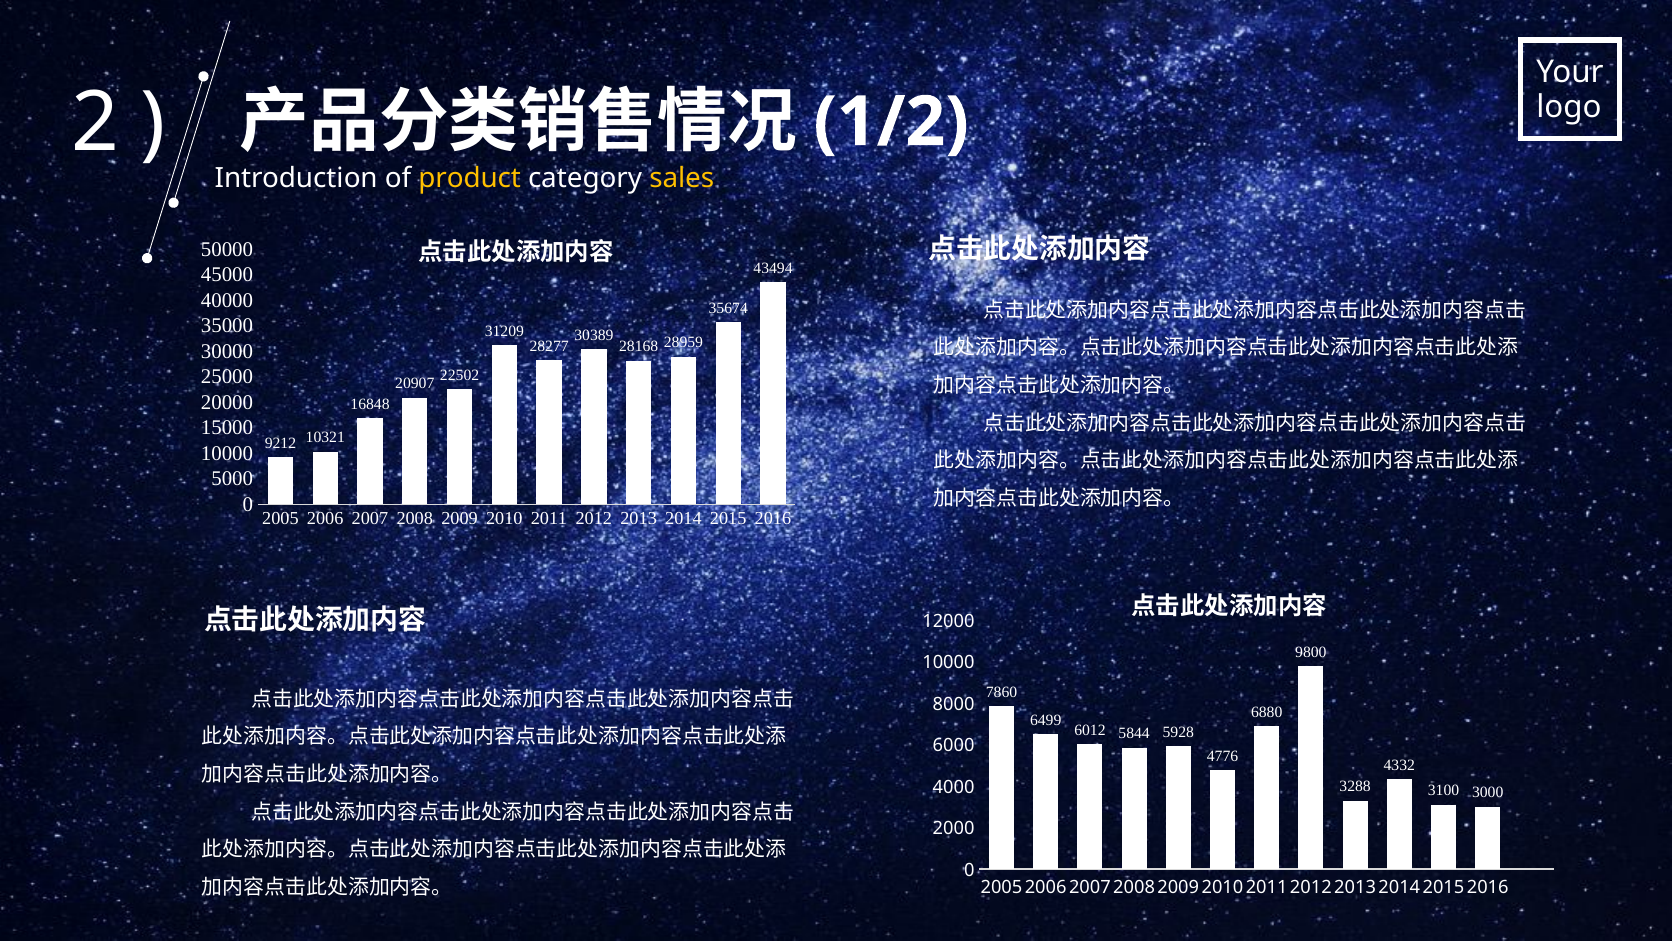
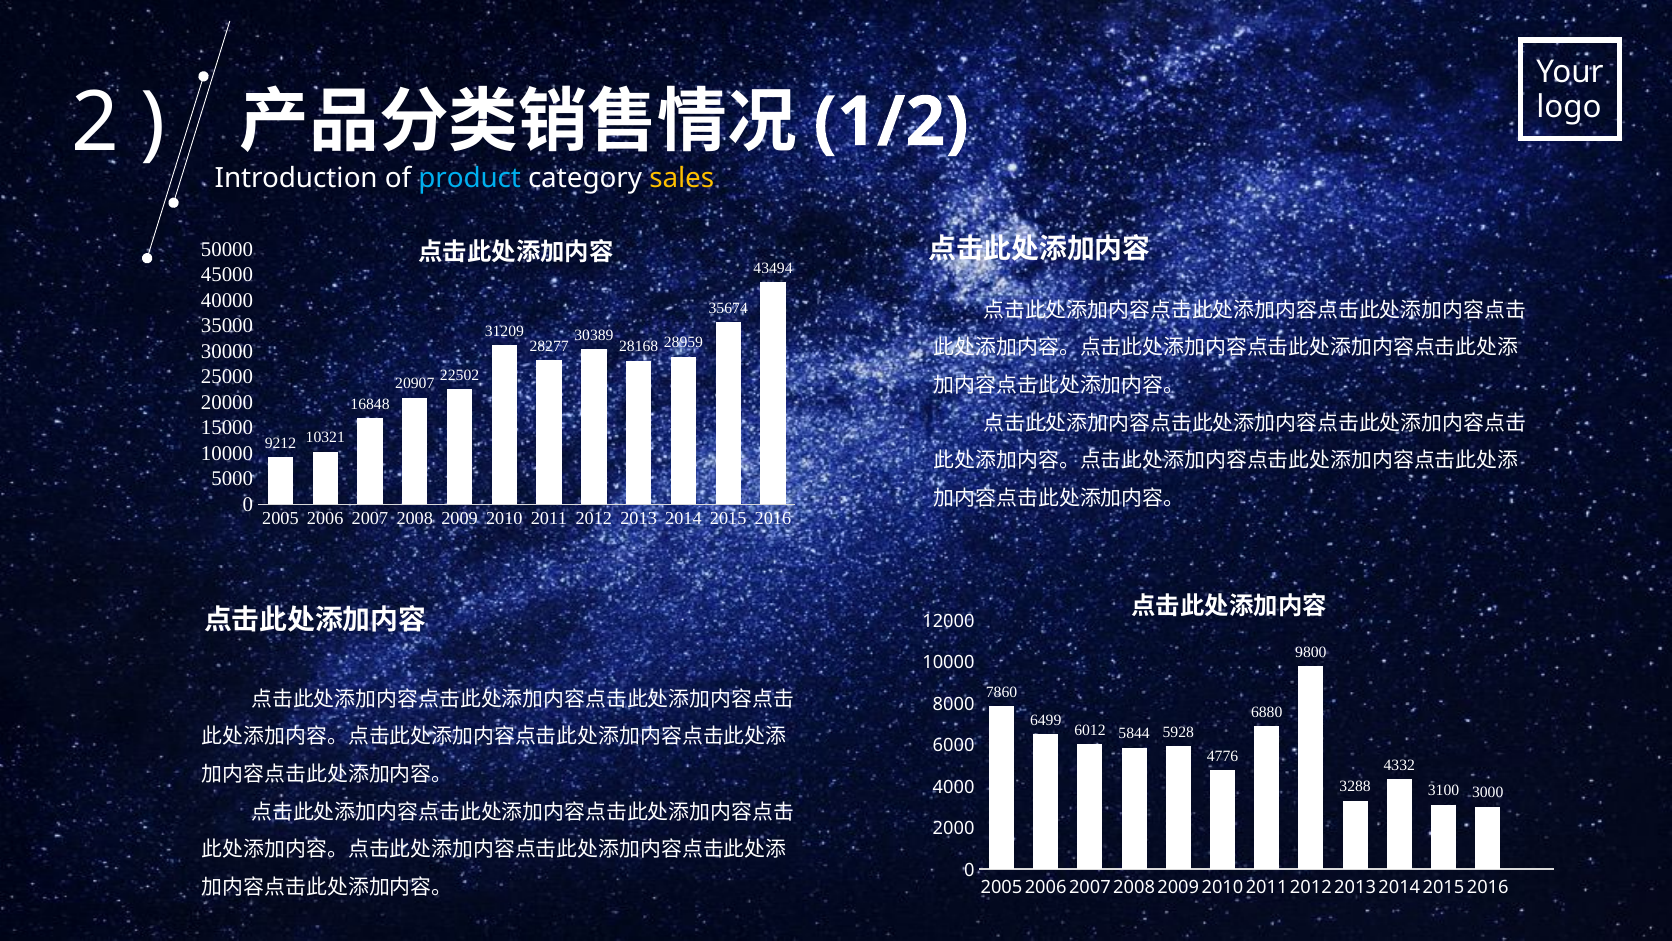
product colour: yellow -> light blue (470, 178)
